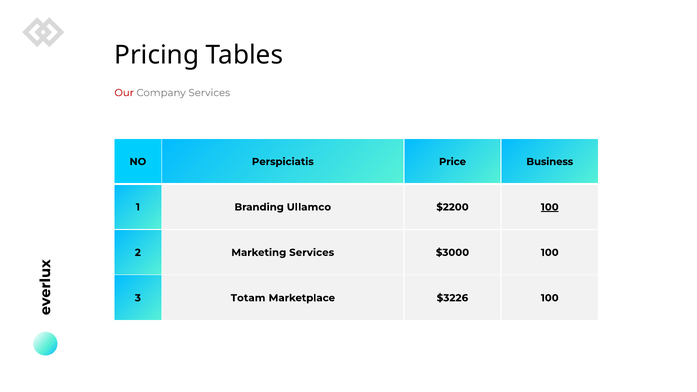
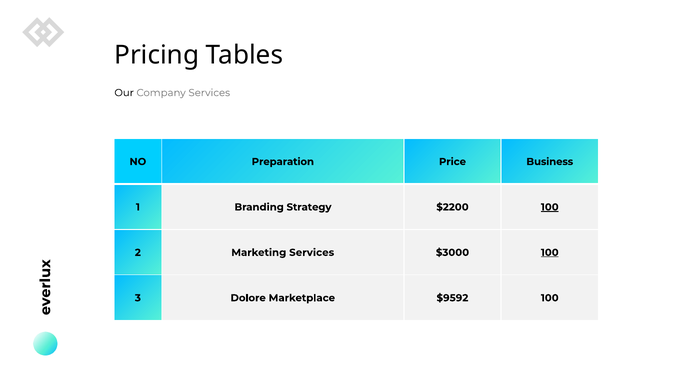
Our colour: red -> black (124, 93)
Perspiciatis: Perspiciatis -> Preparation (283, 162)
Ullamco: Ullamco -> Strategy (309, 207)
100 underline: none -> present (550, 253)
Totam: Totam -> Dolore (248, 298)
$3226: $3226 -> $9592 (452, 298)
